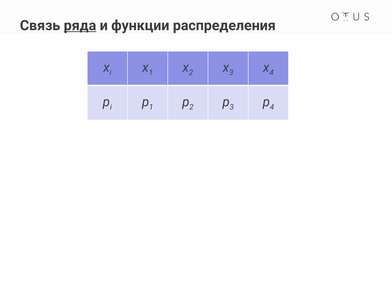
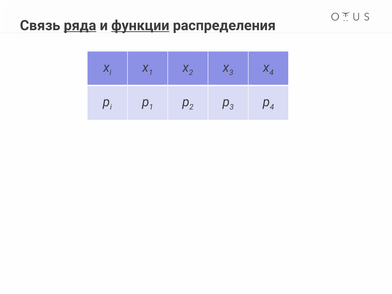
функции underline: none -> present (140, 26)
